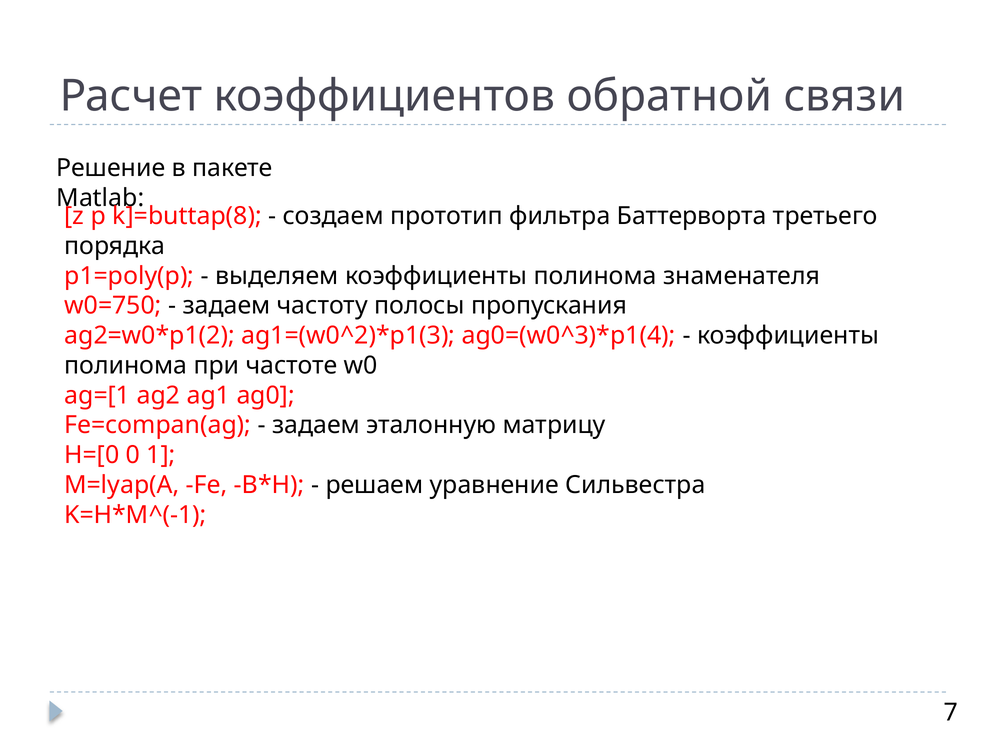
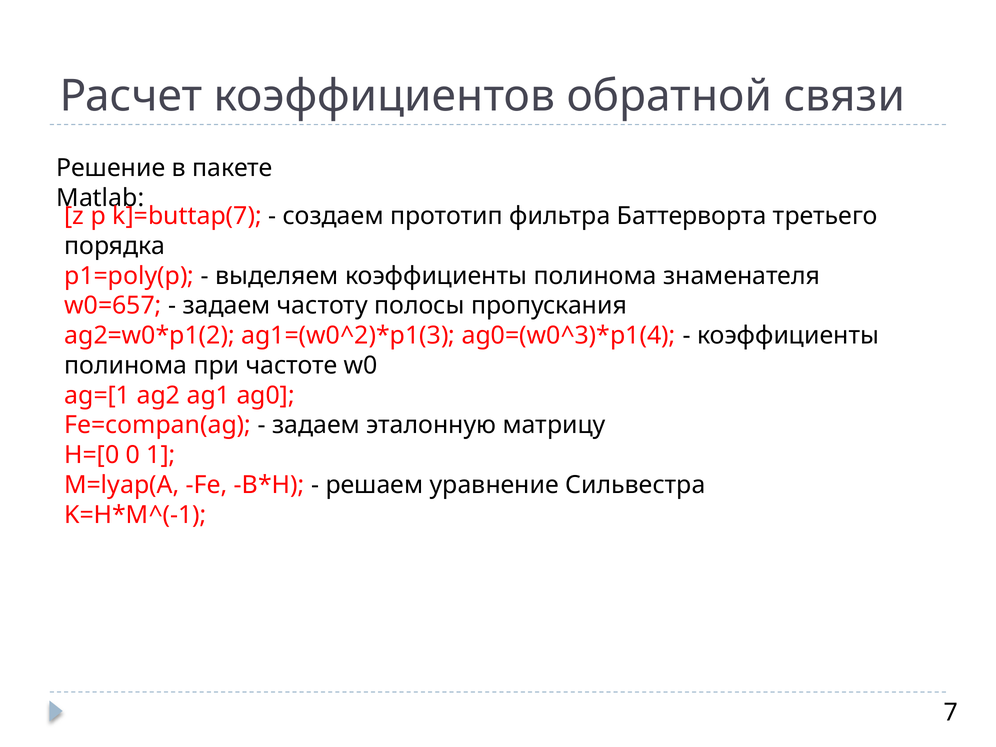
k]=buttap(8: k]=buttap(8 -> k]=buttap(7 (187, 216)
w0=750: w0=750 -> w0=657 (113, 306)
